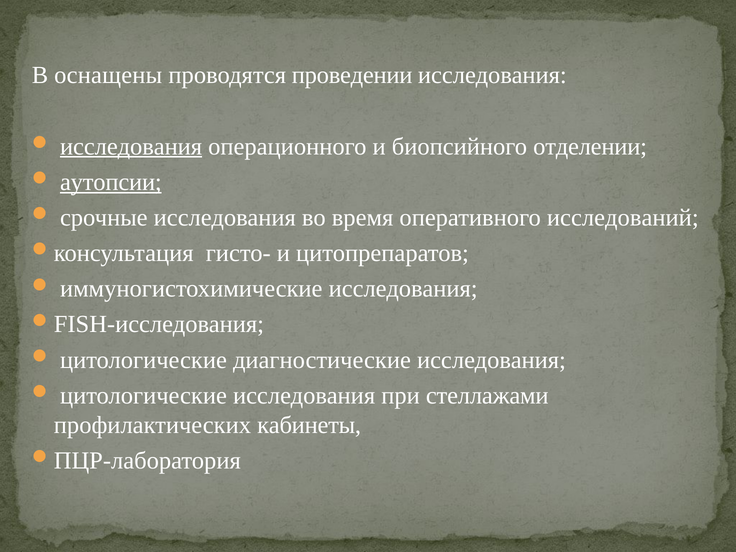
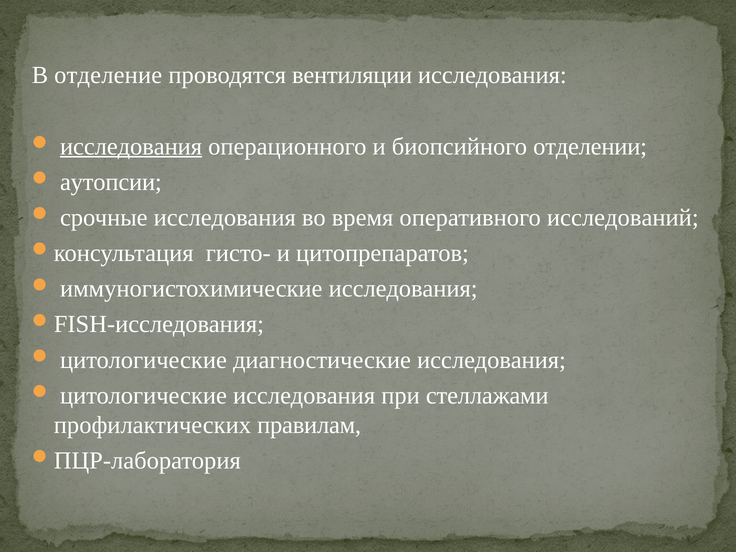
оснащены: оснащены -> отделение (108, 75)
проведении: проведении -> вентиляции (352, 75)
аутопсии underline: present -> none (111, 182)
кабинеты: кабинеты -> правилам (309, 425)
